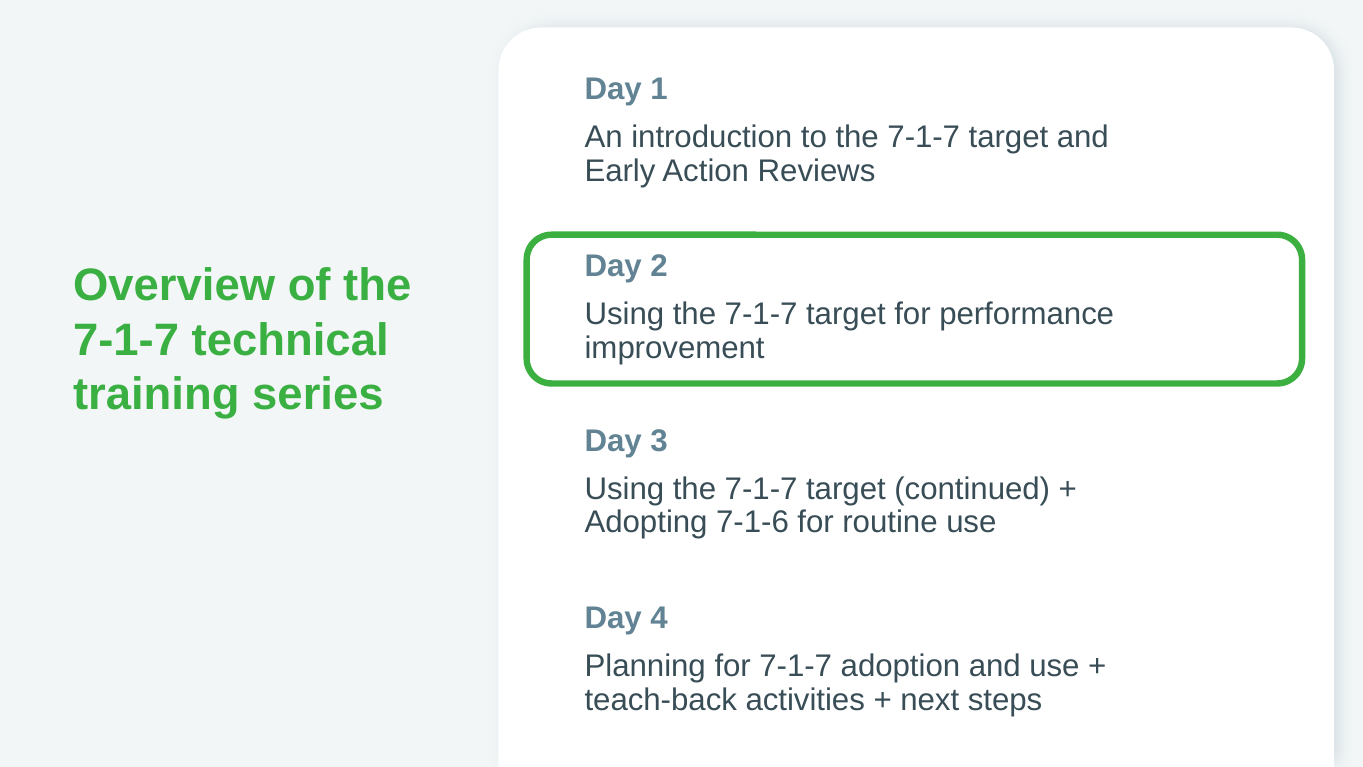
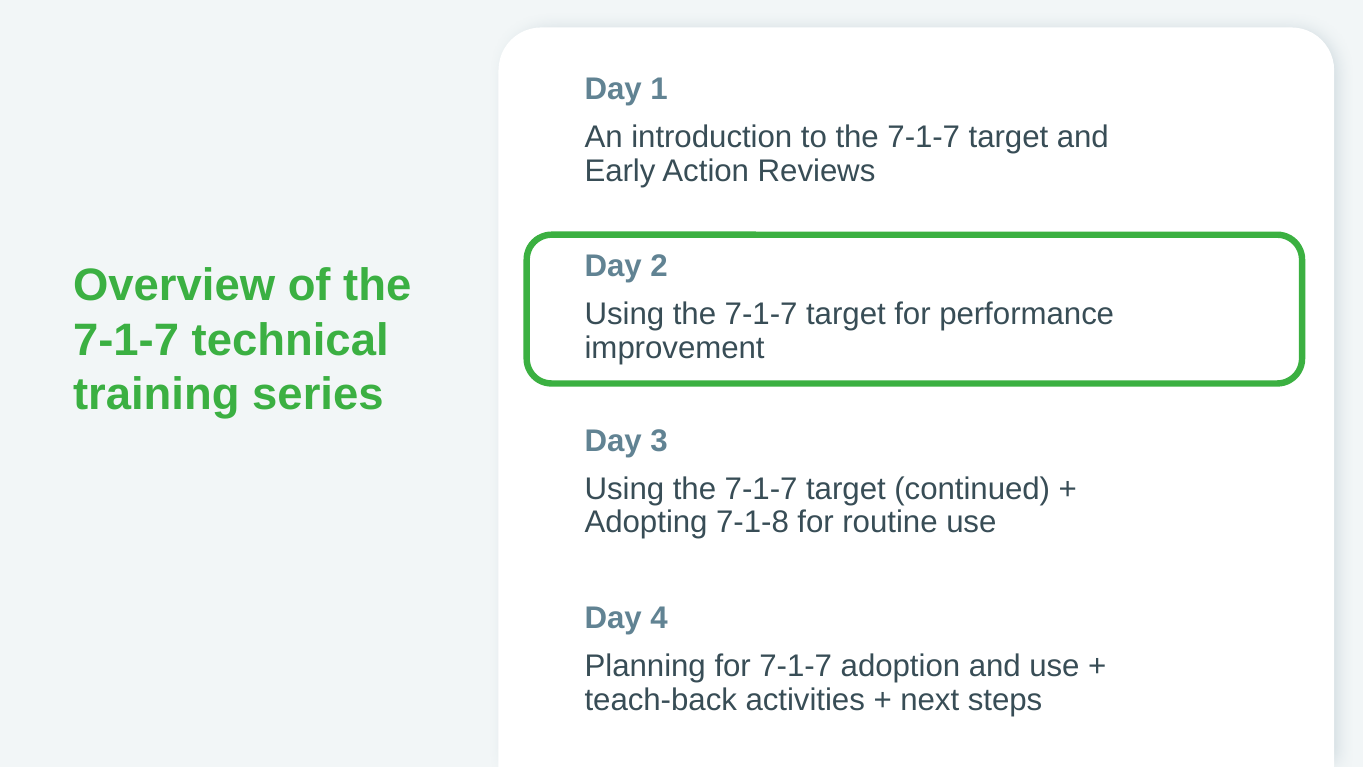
7-1-6: 7-1-6 -> 7-1-8 (753, 522)
